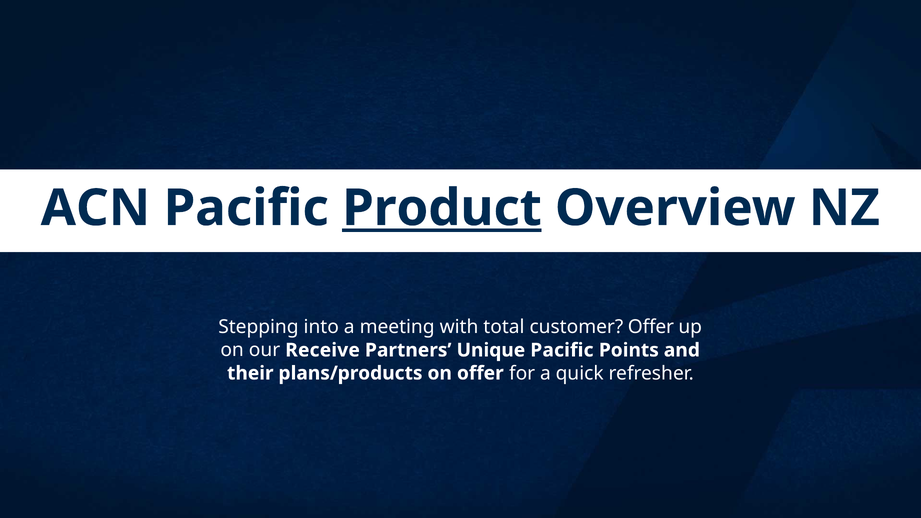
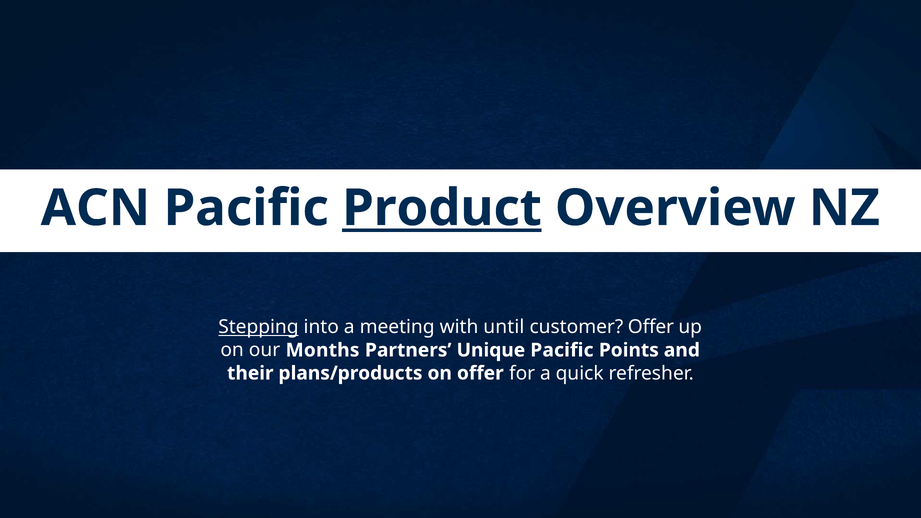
Stepping underline: none -> present (258, 327)
total: total -> until (504, 327)
Receive: Receive -> Months (323, 350)
